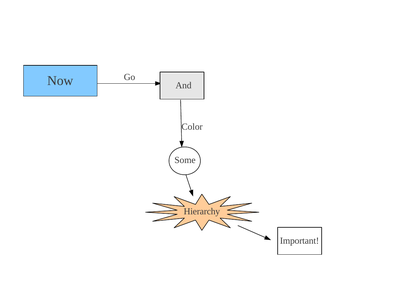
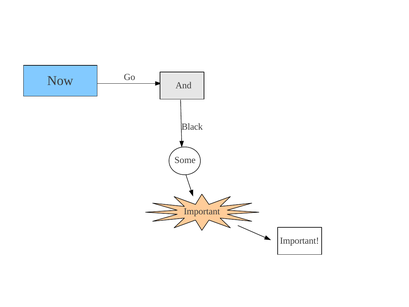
Color: Color -> Black (192, 126)
Hierarchy: Hierarchy -> Important (202, 211)
